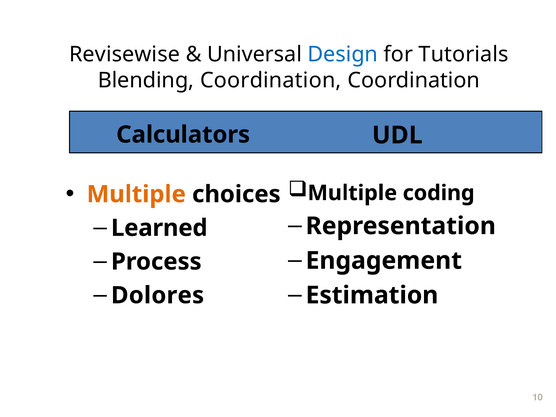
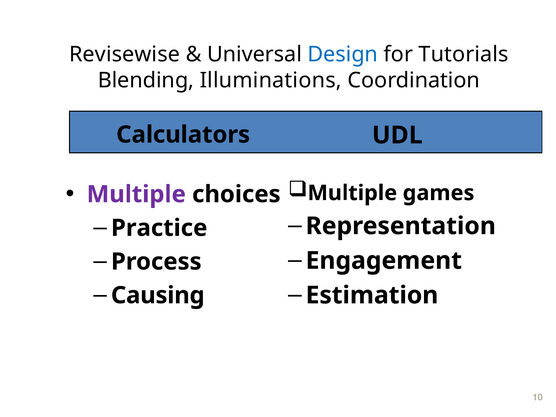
Blending Coordination: Coordination -> Illuminations (271, 80)
coding: coding -> games (439, 193)
Multiple colour: orange -> purple (136, 194)
Learned: Learned -> Practice (159, 228)
Dolores: Dolores -> Causing (158, 295)
